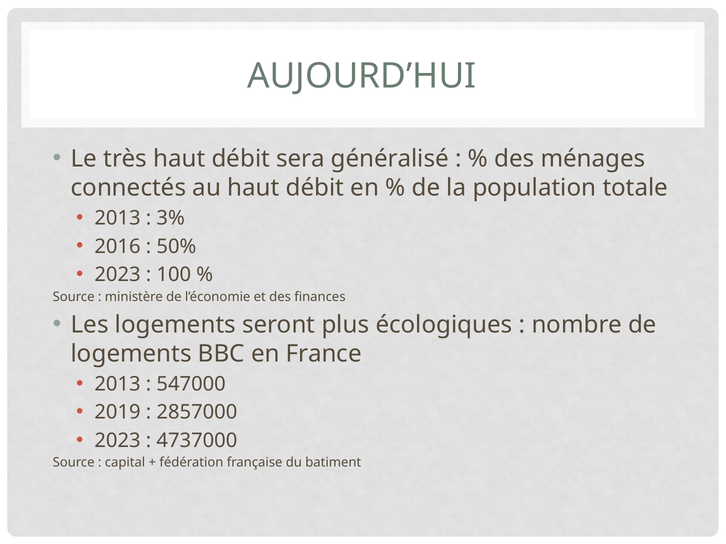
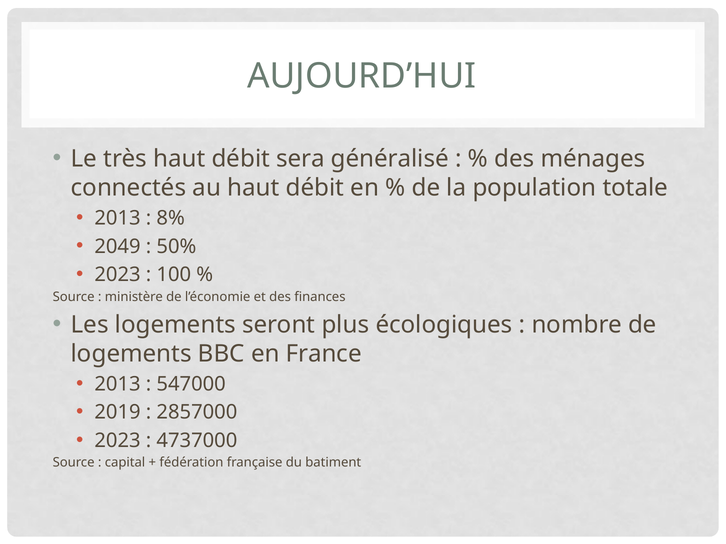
3%: 3% -> 8% (171, 218)
2016: 2016 -> 2049 (117, 247)
